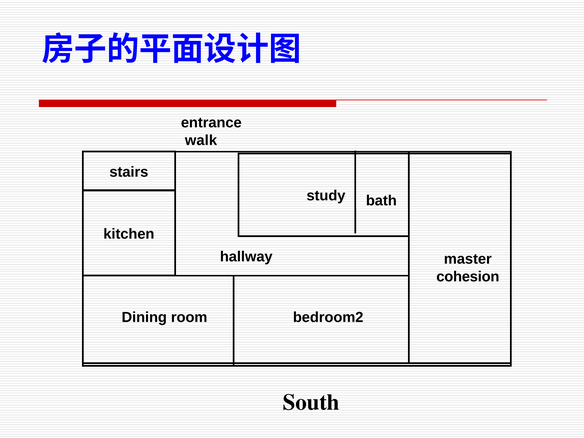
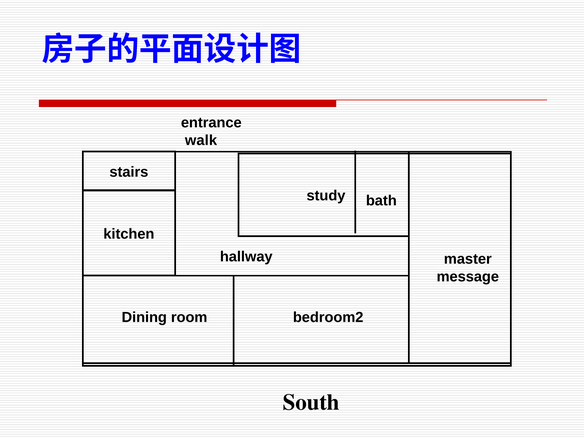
cohesion: cohesion -> message (468, 277)
